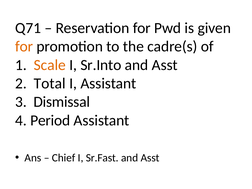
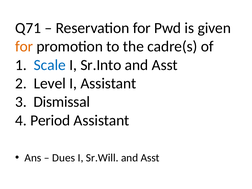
Scale colour: orange -> blue (50, 65)
Total: Total -> Level (50, 83)
Chief: Chief -> Dues (64, 158)
Sr.Fast: Sr.Fast -> Sr.Will (102, 158)
